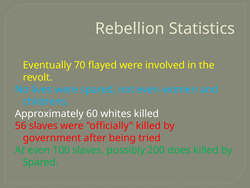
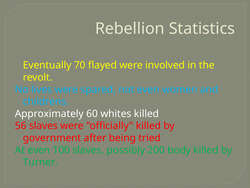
does: does -> body (179, 150)
Spared: Spared -> Turner (40, 162)
